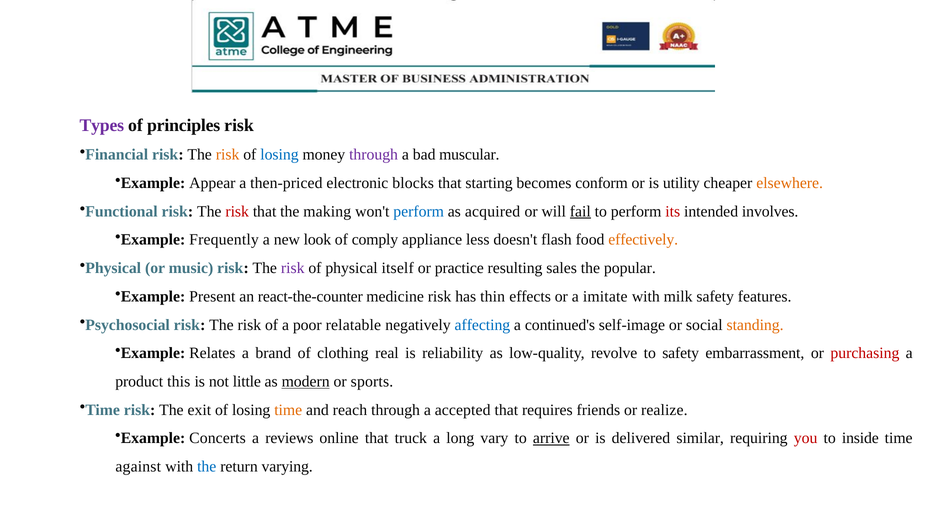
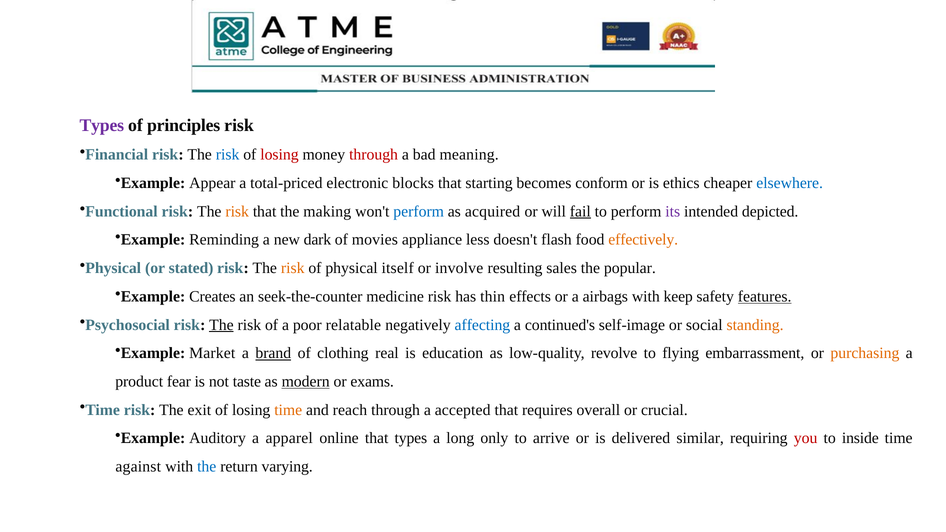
risk colour: orange -> blue (228, 155)
losing colour: blue -> red (279, 155)
through colour: purple -> red (374, 155)
muscular: muscular -> meaning (469, 155)
then-priced: then-priced -> total-priced (286, 183)
utility: utility -> ethics (681, 183)
elsewhere colour: orange -> blue (790, 183)
risk colour: red -> orange (237, 211)
its colour: red -> purple (673, 211)
involves: involves -> depicted (770, 211)
Frequently: Frequently -> Reminding (224, 240)
look: look -> dark (317, 240)
comply: comply -> movies (375, 240)
music: music -> stated (191, 268)
risk colour: purple -> orange (293, 268)
practice: practice -> involve (459, 268)
Present: Present -> Creates (212, 297)
react-the-counter: react-the-counter -> seek-the-counter (310, 297)
imitate: imitate -> airbags (605, 297)
milk: milk -> keep (678, 297)
features underline: none -> present (765, 297)
The underline: none -> present (221, 325)
Relates: Relates -> Market (212, 353)
brand underline: none -> present (273, 353)
reliability: reliability -> education (453, 353)
to safety: safety -> flying (681, 353)
purchasing colour: red -> orange (865, 353)
this: this -> fear (179, 382)
little: little -> taste (247, 382)
sports: sports -> exams (372, 382)
friends: friends -> overall (598, 410)
realize: realize -> crucial (664, 410)
Concerts: Concerts -> Auditory (218, 438)
reviews: reviews -> apparel (289, 438)
that truck: truck -> types (411, 438)
vary: vary -> only (494, 438)
arrive underline: present -> none (551, 438)
